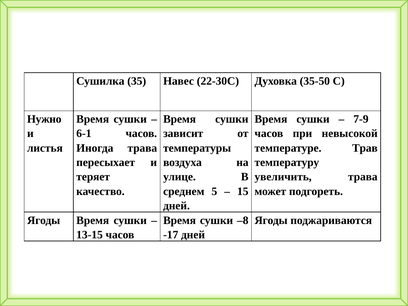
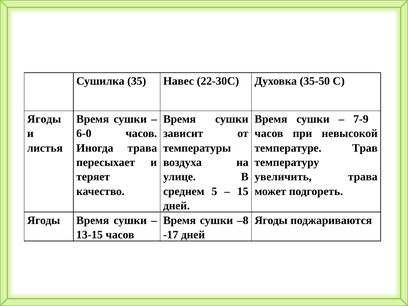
Нужно: Нужно -> Ягоды (44, 119)
6-1: 6-1 -> 6-0 (84, 134)
